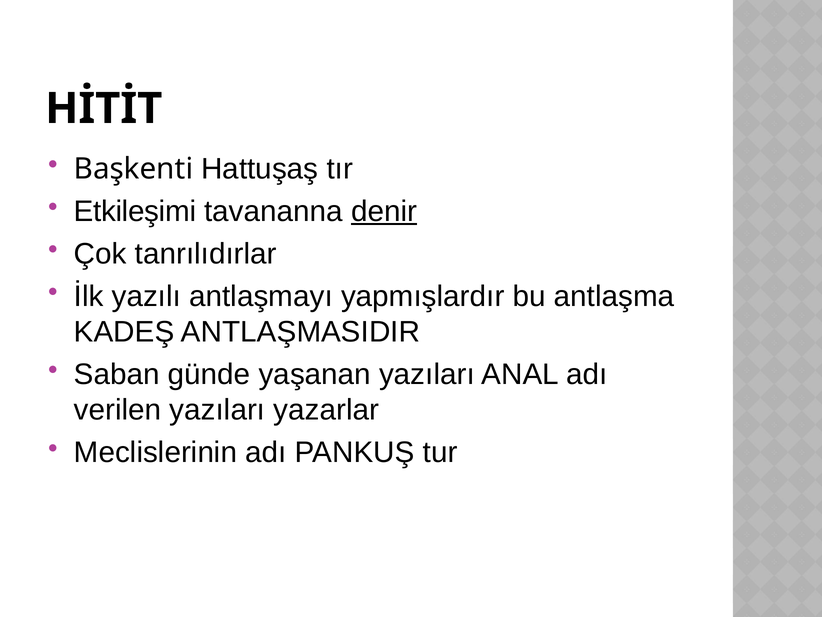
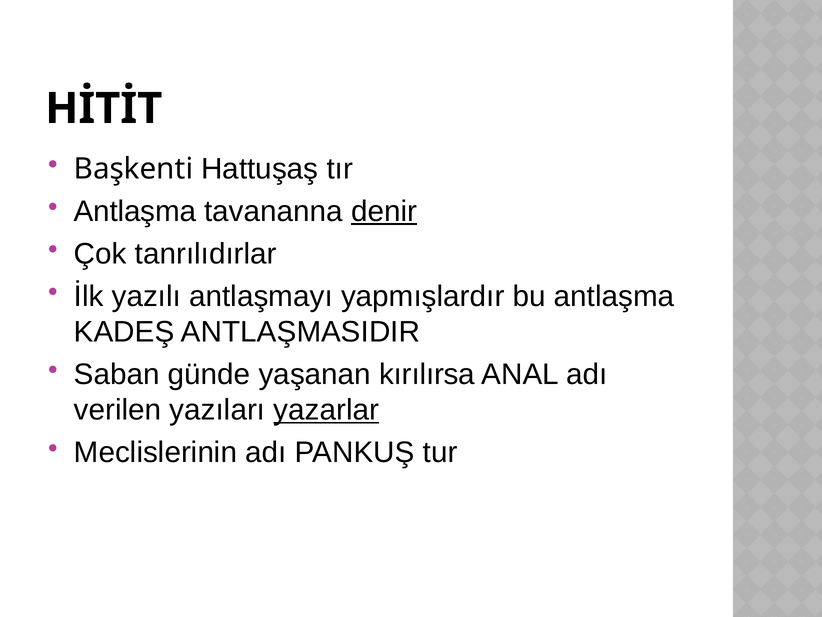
Etkileşimi: Etkileşimi -> Antlaşma (135, 211)
yaşanan yazıları: yazıları -> kırılırsa (427, 374)
yazarlar underline: none -> present (326, 410)
